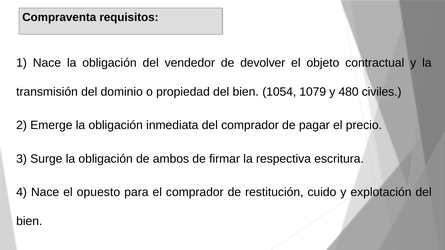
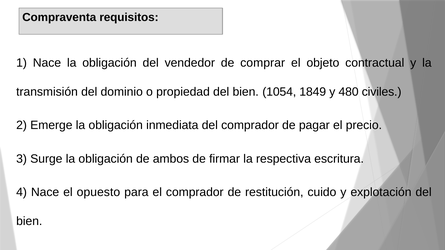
devolver: devolver -> comprar (263, 63)
1079: 1079 -> 1849 (313, 92)
